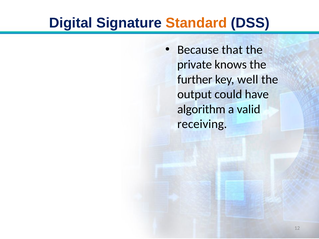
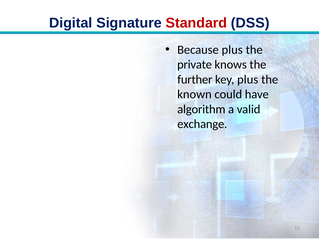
Standard colour: orange -> red (196, 23)
Because that: that -> plus (232, 50)
key well: well -> plus (248, 80)
output: output -> known (194, 94)
receiving: receiving -> exchange (202, 124)
